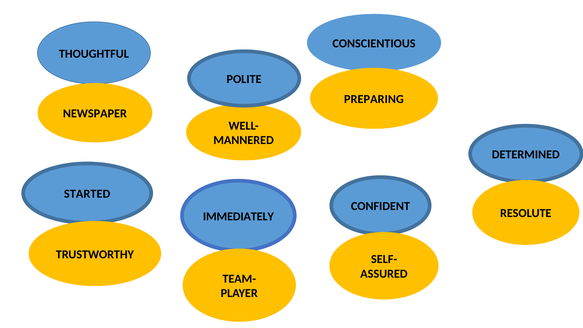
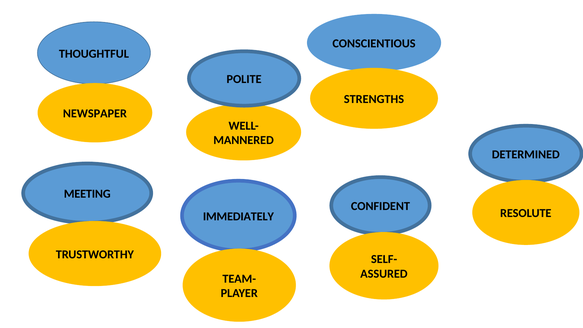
PREPARING: PREPARING -> STRENGTHS (374, 99)
STARTED: STARTED -> MEETING (87, 194)
